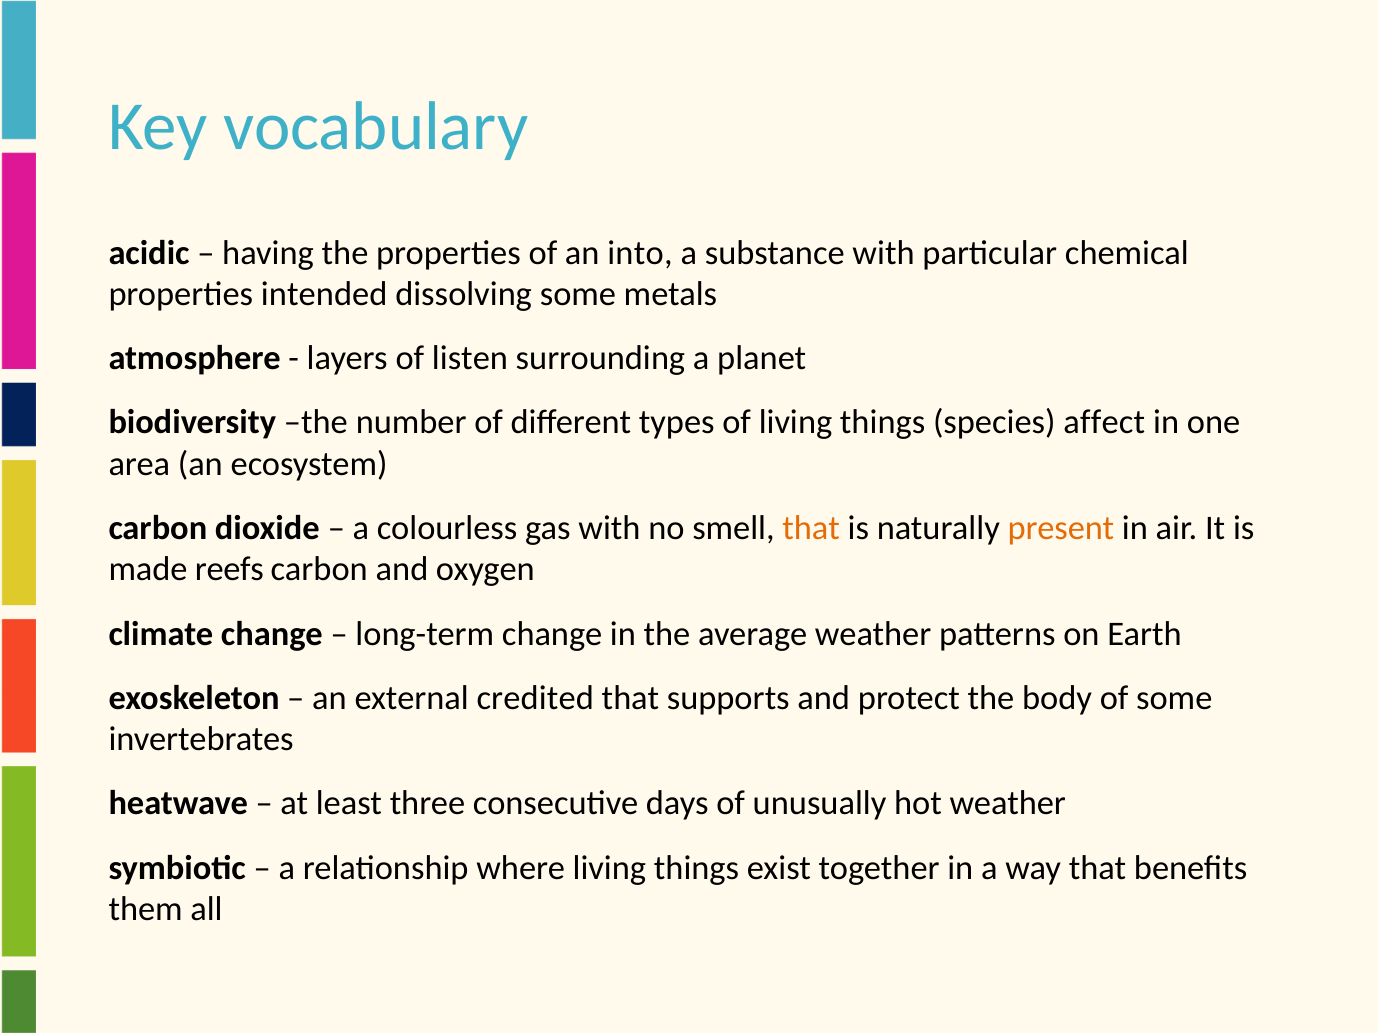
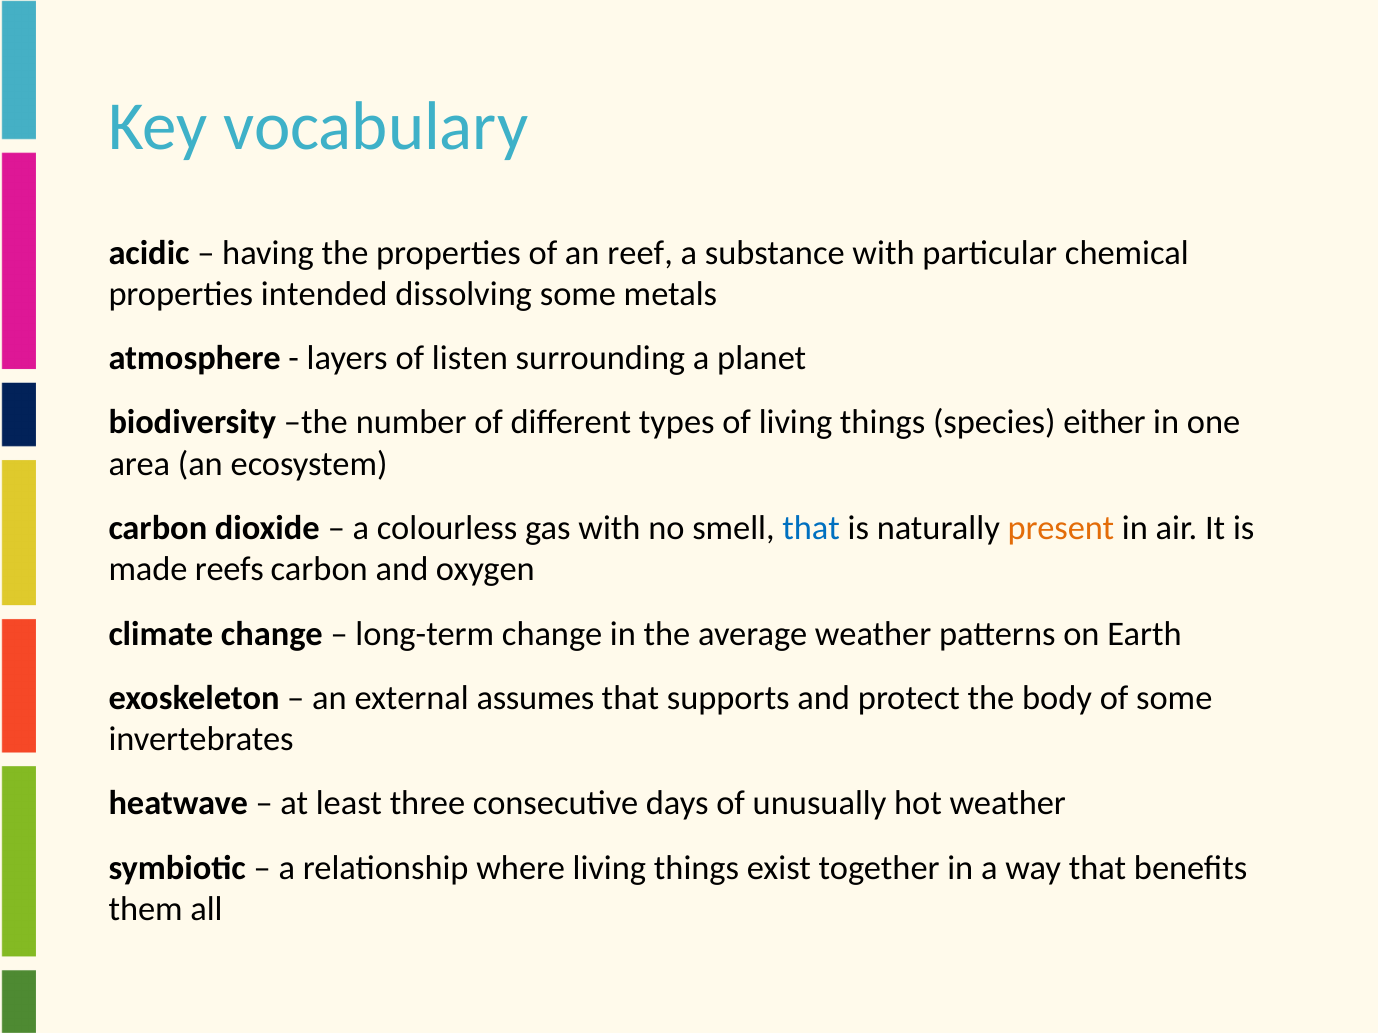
into: into -> reef (640, 253)
affect: affect -> either (1105, 423)
that colour: orange -> blue (811, 528)
credited: credited -> assumes (535, 698)
